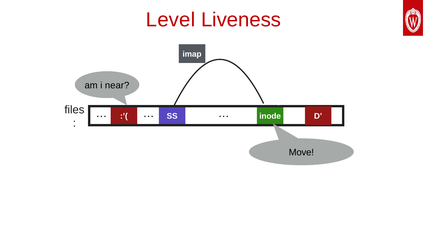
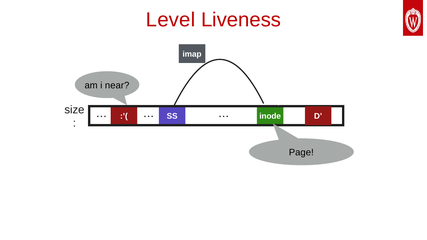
files: files -> size (74, 110)
Move: Move -> Page (301, 153)
